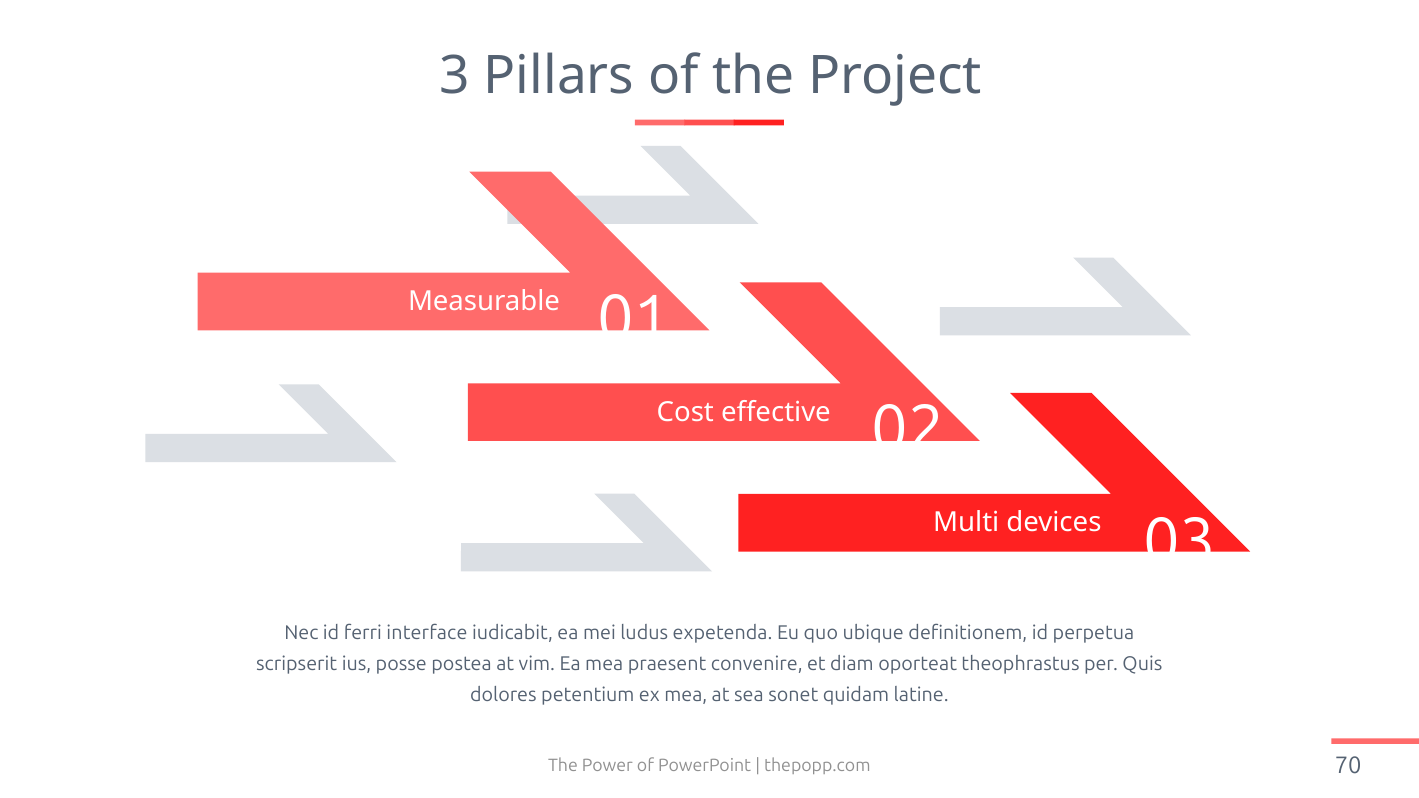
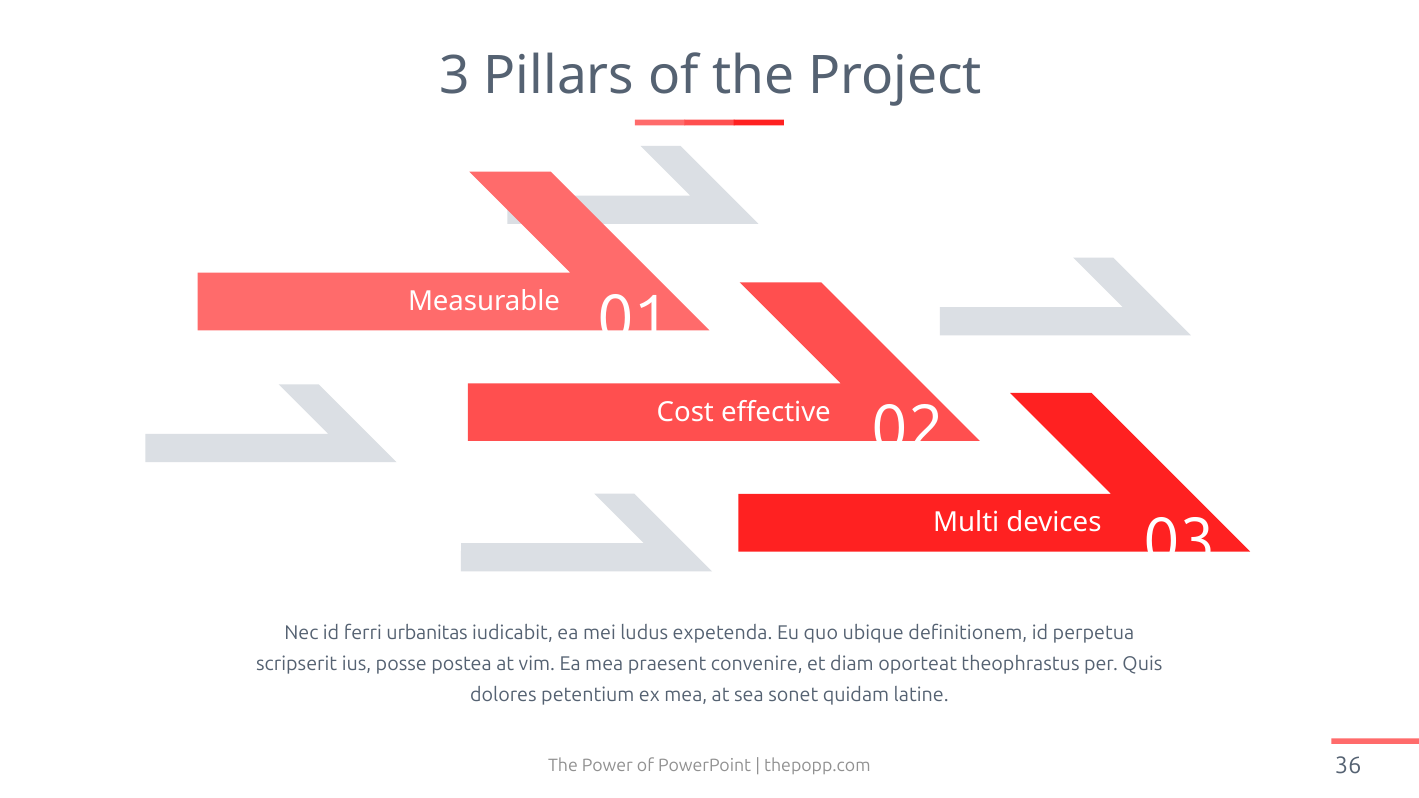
interface: interface -> urbanitas (427, 633)
70: 70 -> 36 (1348, 765)
